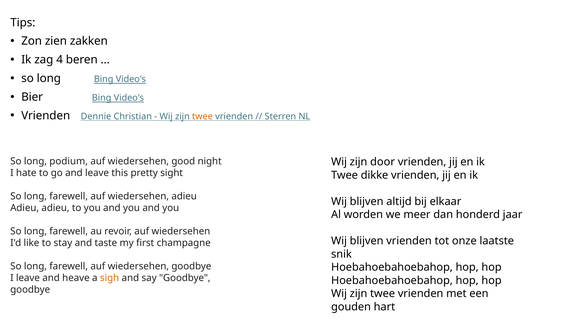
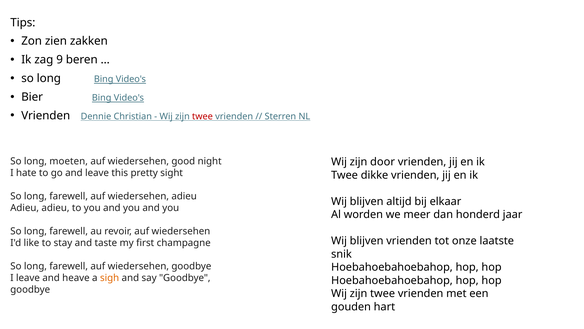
4: 4 -> 9 (60, 60)
twee colour: orange -> red (202, 116)
podium: podium -> moeten (69, 161)
